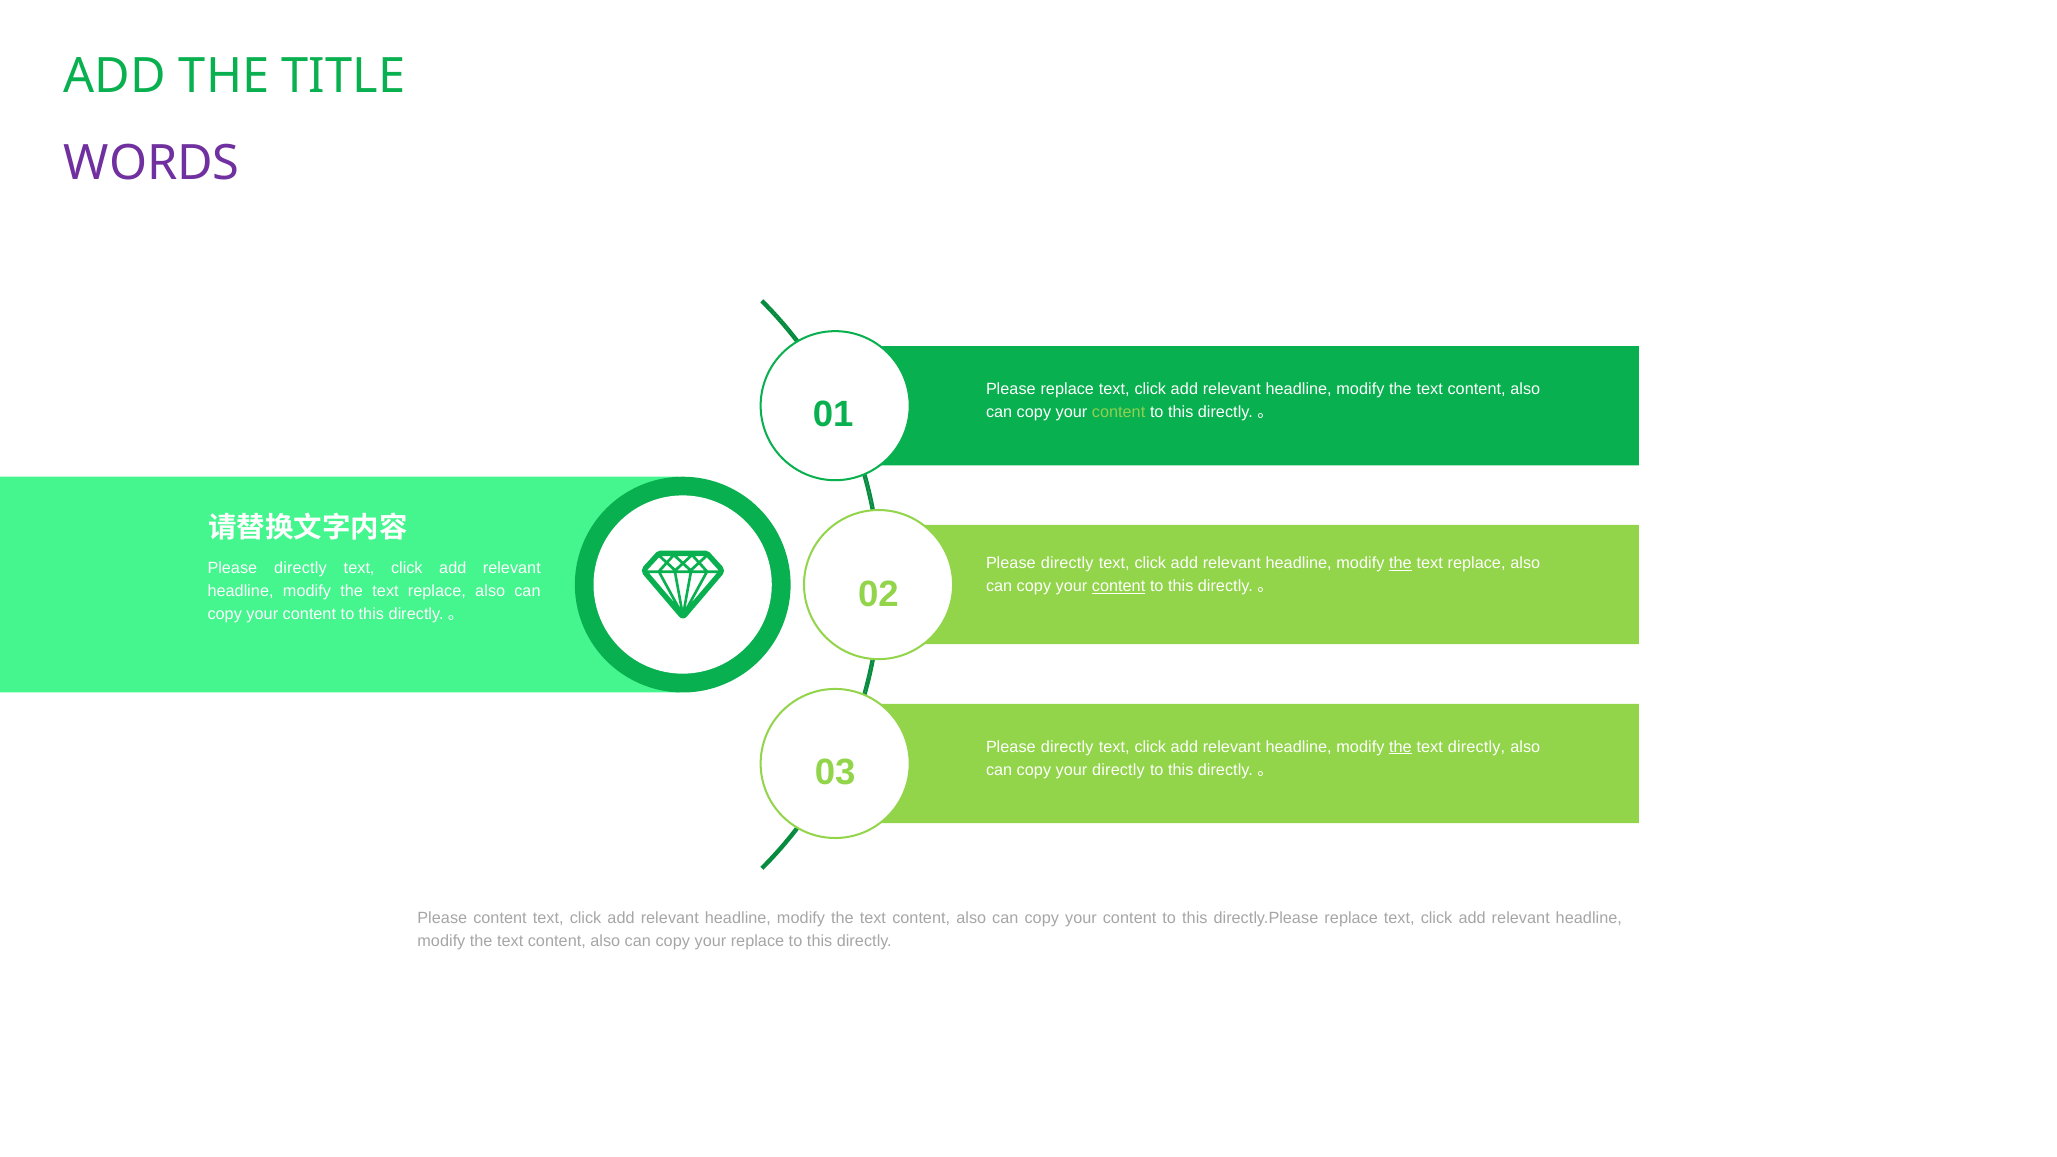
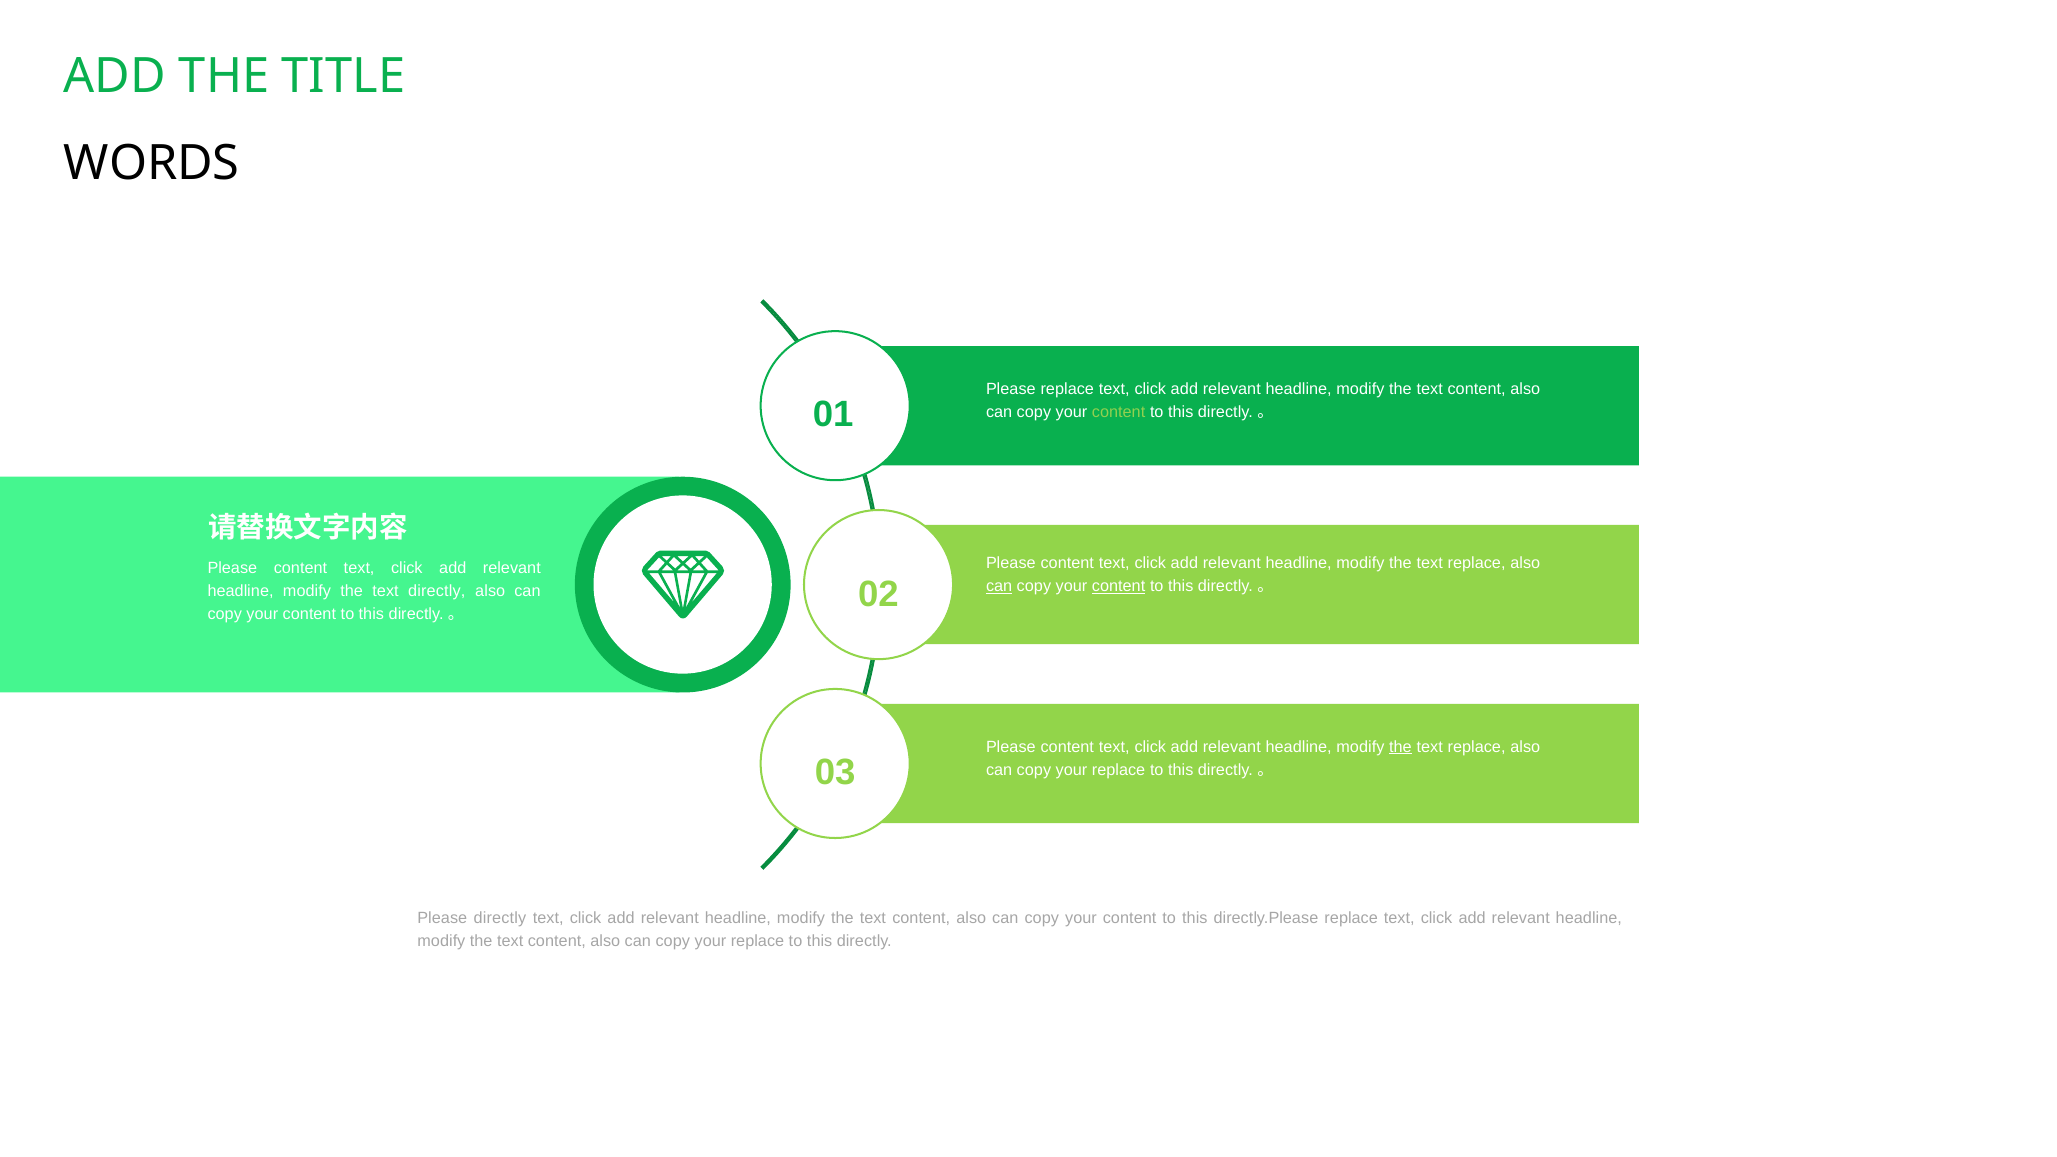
WORDS colour: purple -> black (152, 164)
directly: directly -> content (1067, 563)
the underline: present -> none (1400, 563)
directly: directly -> content (300, 568)
can underline: none -> present (999, 587)
replace: replace -> directly (437, 591)
directly: directly -> content (1067, 747)
directly: directly -> replace (1477, 747)
directly: directly -> replace (1119, 770)
Please content: content -> directly (500, 918)
